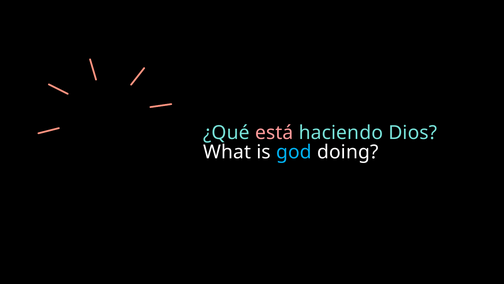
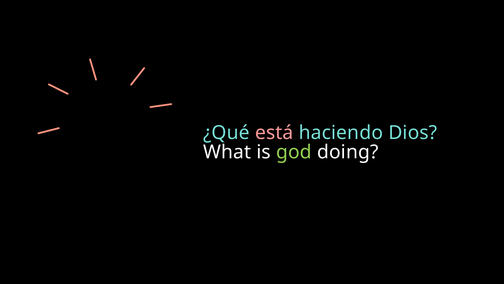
god colour: light blue -> light green (294, 152)
